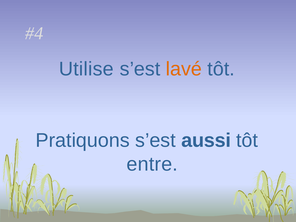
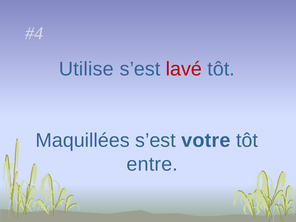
lavé colour: orange -> red (184, 69)
Pratiquons: Pratiquons -> Maquillées (83, 140)
aussi: aussi -> votre (206, 140)
